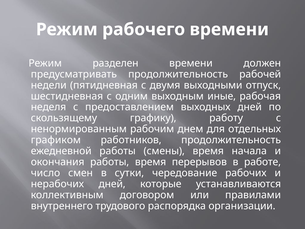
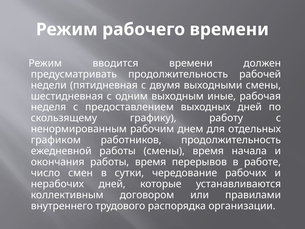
разделен: разделен -> вводится (115, 63)
выходными отпуск: отпуск -> смены (263, 85)
